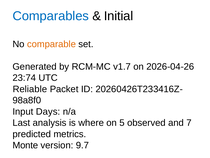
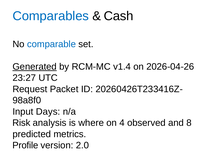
Initial: Initial -> Cash (119, 16)
comparable colour: orange -> blue (51, 44)
Generated underline: none -> present (35, 66)
v1.7: v1.7 -> v1.4 (122, 66)
23:74: 23:74 -> 23:27 (24, 78)
Reliable: Reliable -> Request (30, 89)
Last: Last -> Risk (21, 122)
5: 5 -> 4 (122, 122)
7: 7 -> 8 (189, 122)
Monte: Monte -> Profile (25, 145)
9.7: 9.7 -> 2.0 (82, 145)
